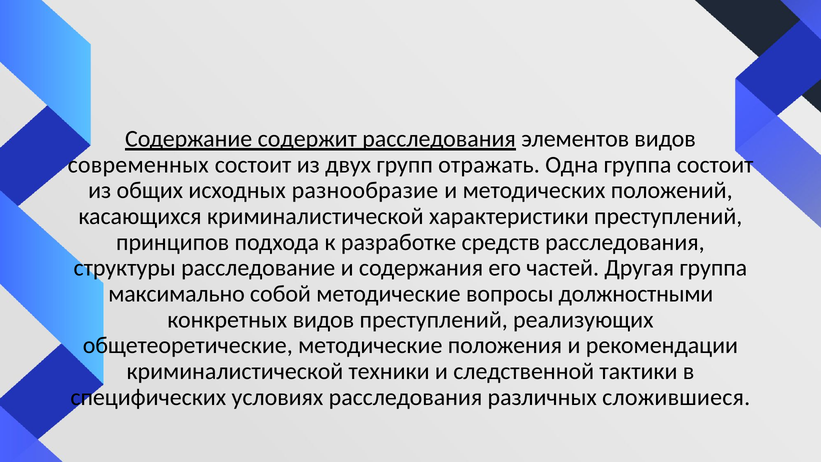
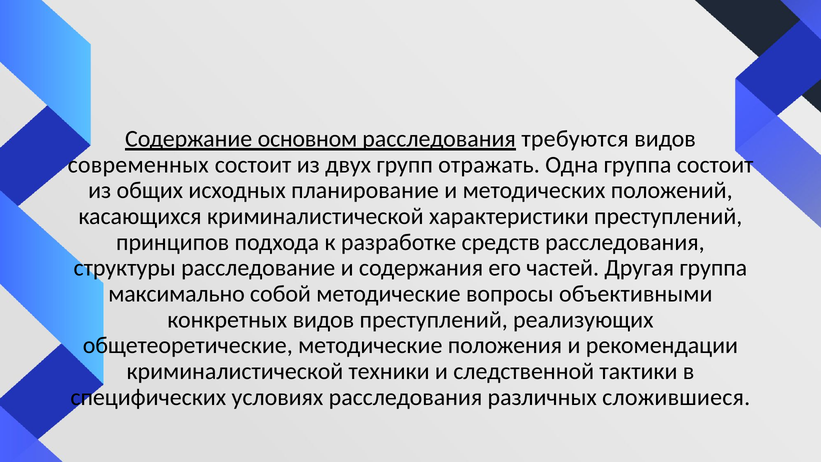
содержит: содержит -> основном (307, 139)
элементов: элементов -> требуются (575, 139)
разнообразие: разнообразие -> планирование (365, 190)
должностными: должностными -> объективными (636, 294)
